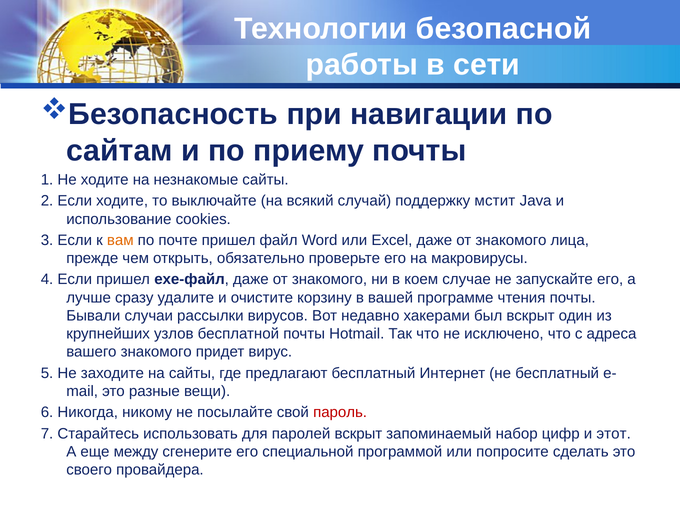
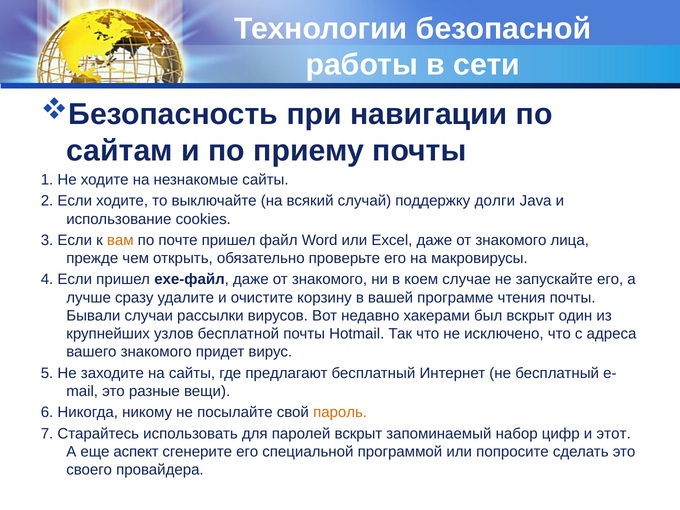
мстит: мстит -> долги (495, 201)
пароль colour: red -> orange (340, 412)
между: между -> аспект (136, 452)
